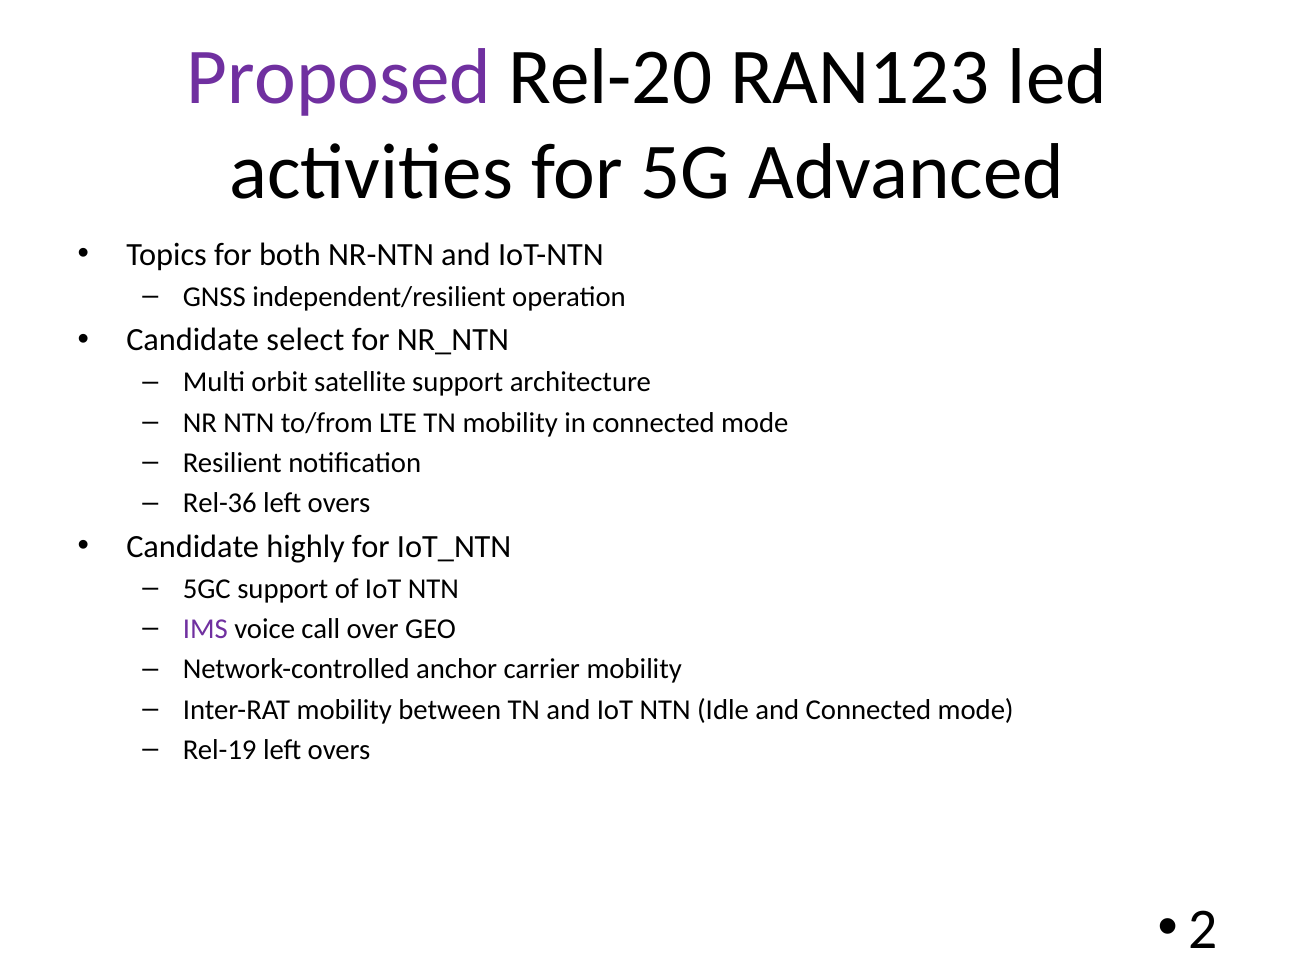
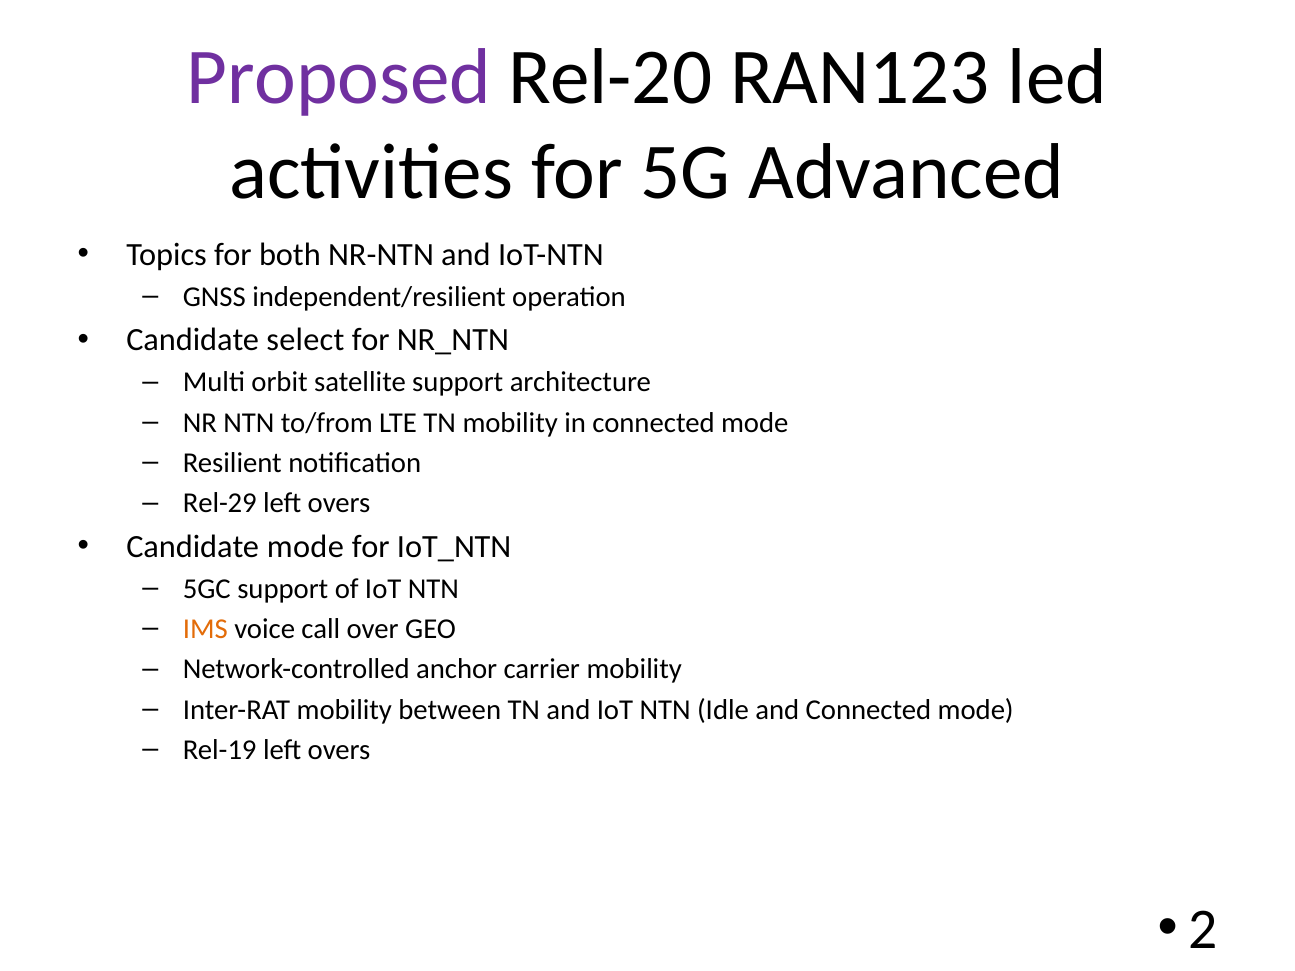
Rel-36: Rel-36 -> Rel-29 (220, 503)
Candidate highly: highly -> mode (305, 547)
IMS colour: purple -> orange (205, 629)
